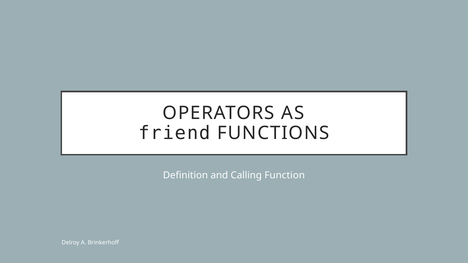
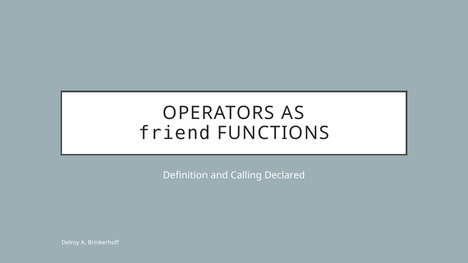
Function: Function -> Declared (285, 175)
